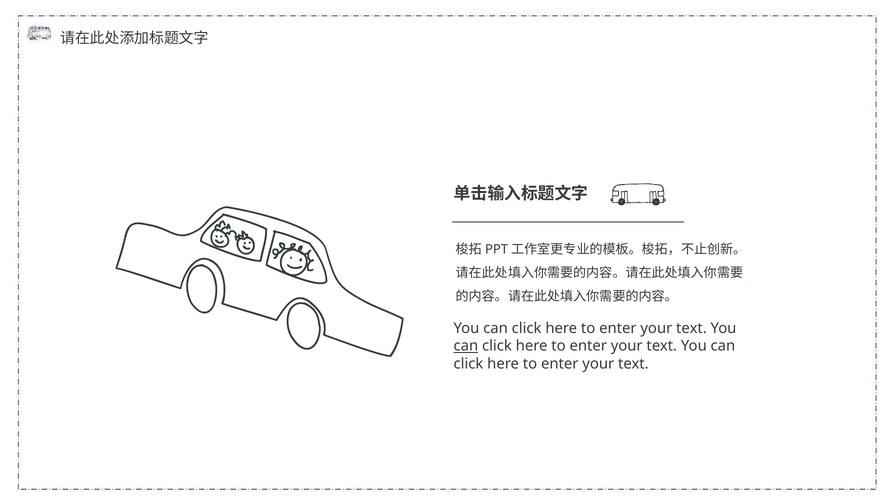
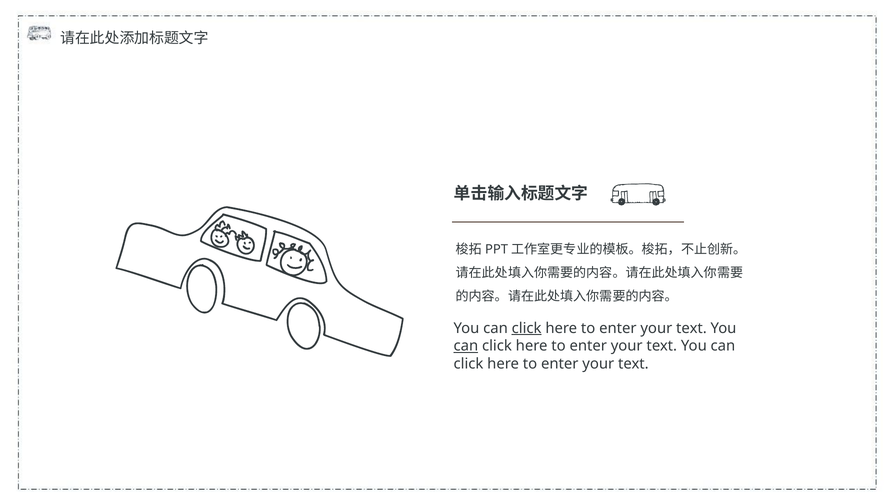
click underline: none -> present (527, 328)
